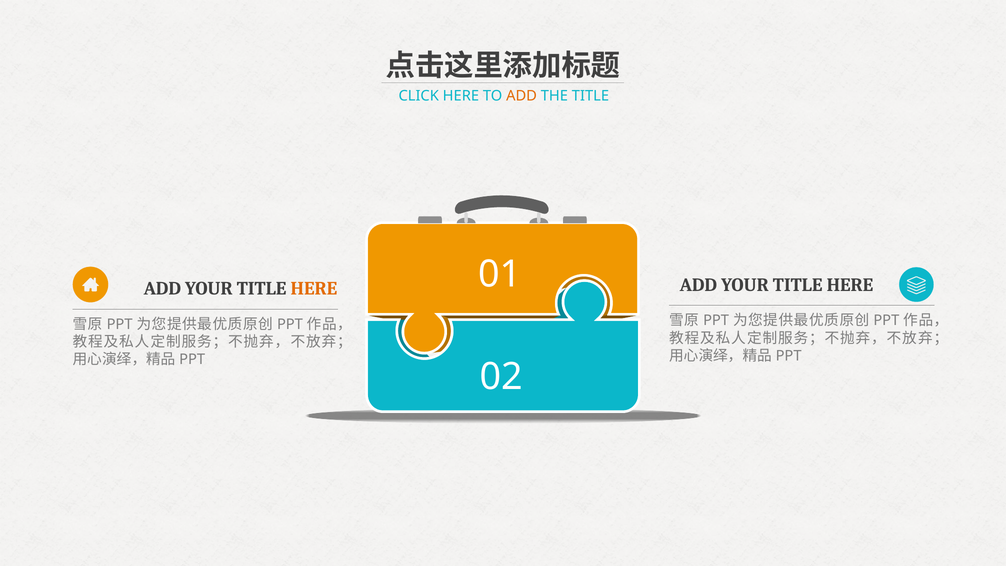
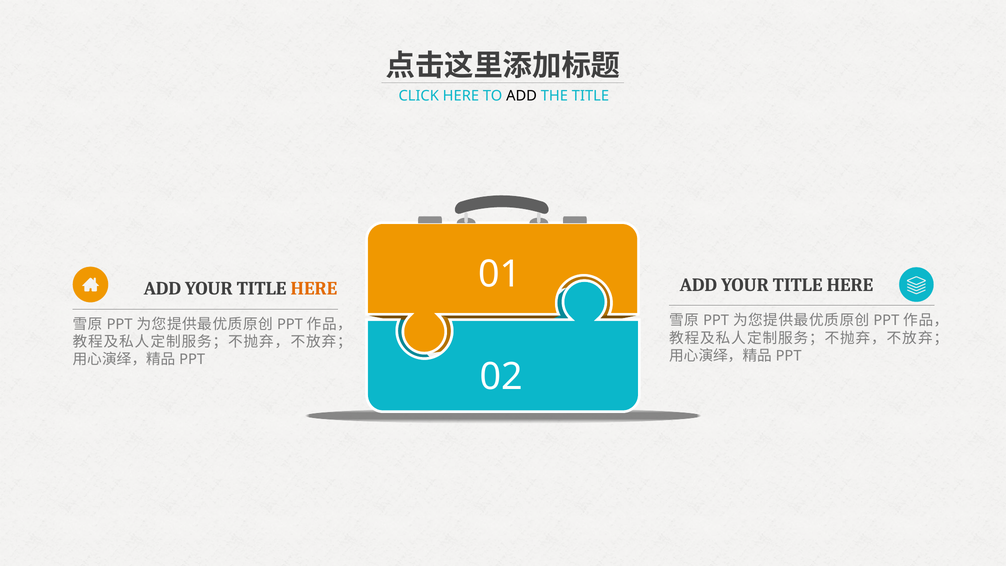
ADD colour: orange -> black (522, 96)
